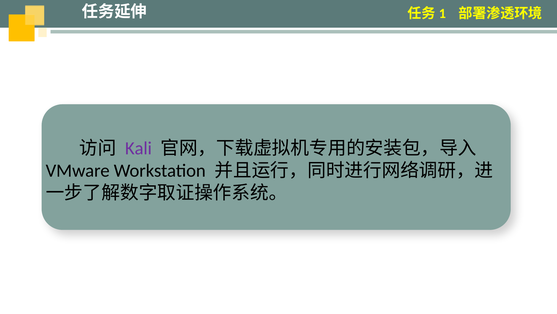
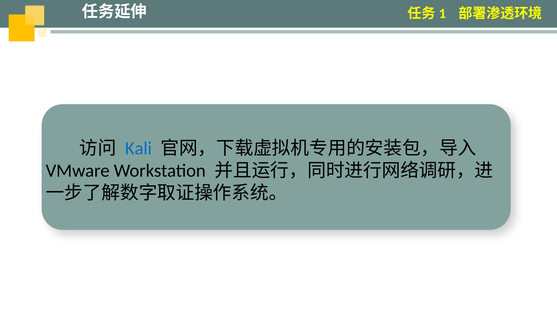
Kali colour: purple -> blue (138, 148)
